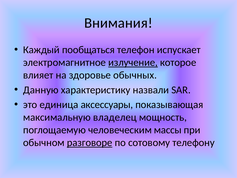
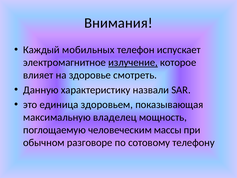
пообщаться: пообщаться -> мобильных (88, 50)
обычных: обычных -> смотреть (135, 75)
аксессуары: аксессуары -> здоровьем (107, 105)
разговоре underline: present -> none (90, 142)
